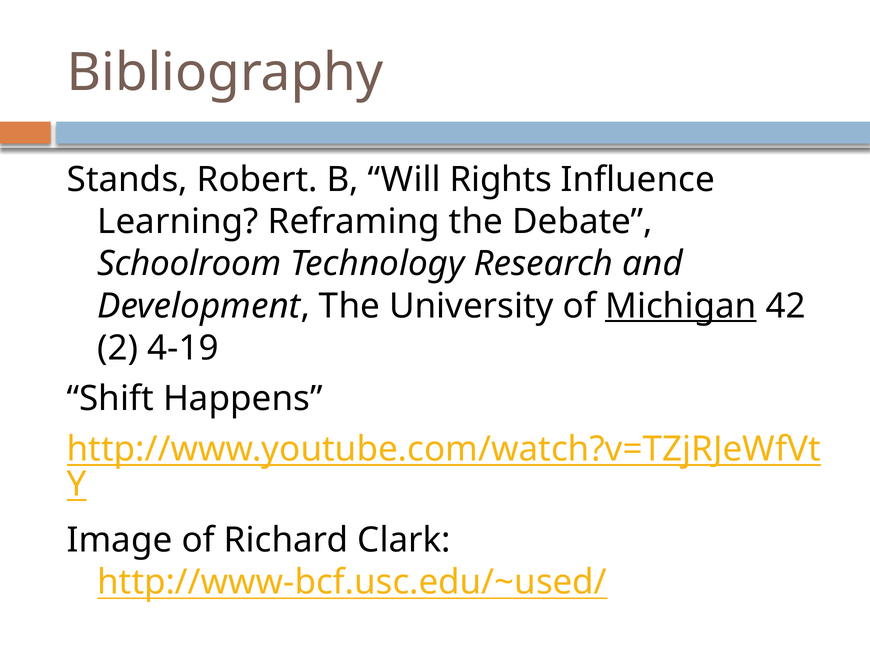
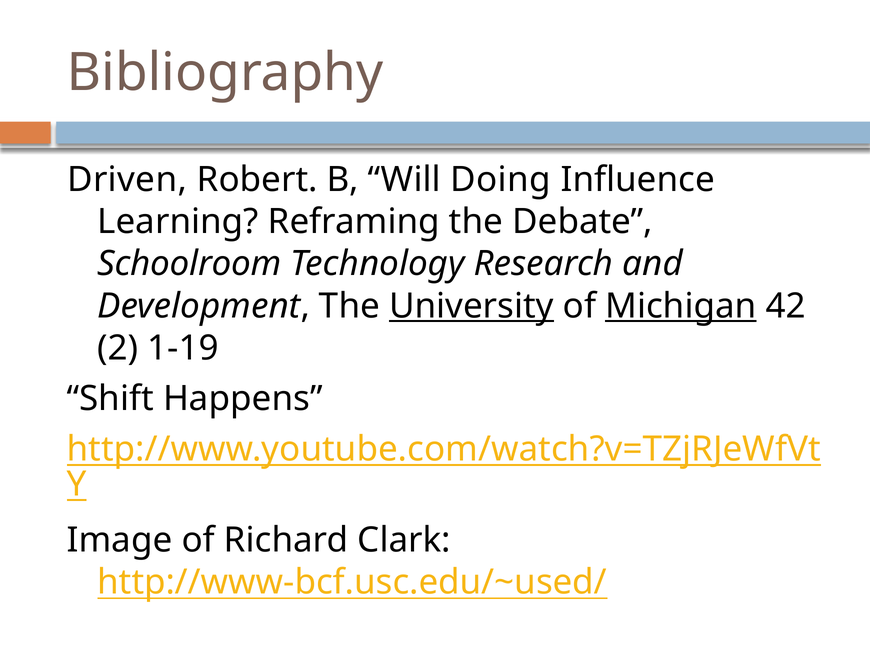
Stands: Stands -> Driven (127, 180)
Rights: Rights -> Doing (500, 180)
University underline: none -> present (471, 306)
4-19: 4-19 -> 1-19 (183, 348)
